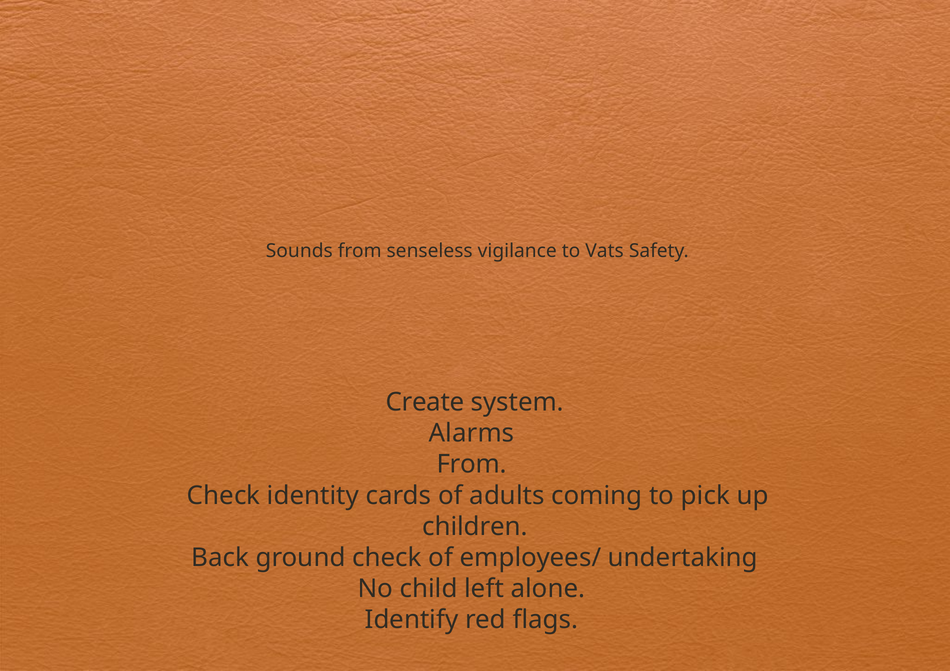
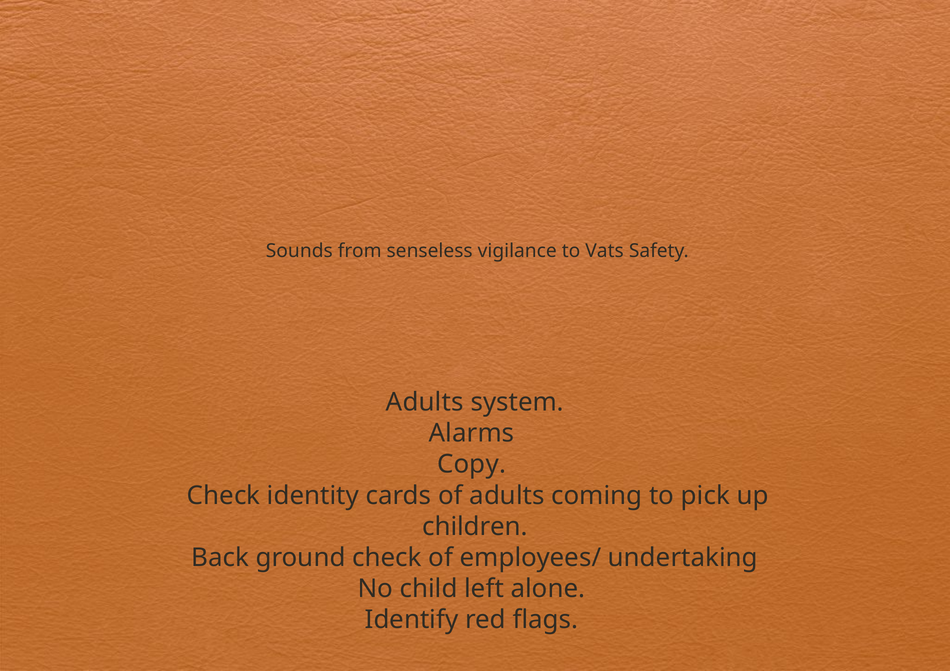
Create: Create -> Adults (425, 403)
From: From -> Copy (471, 465)
